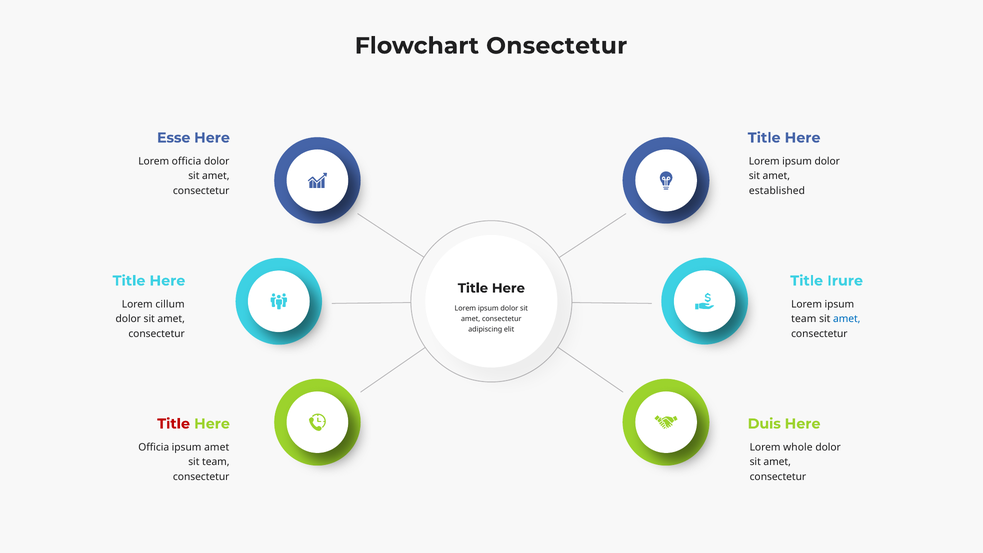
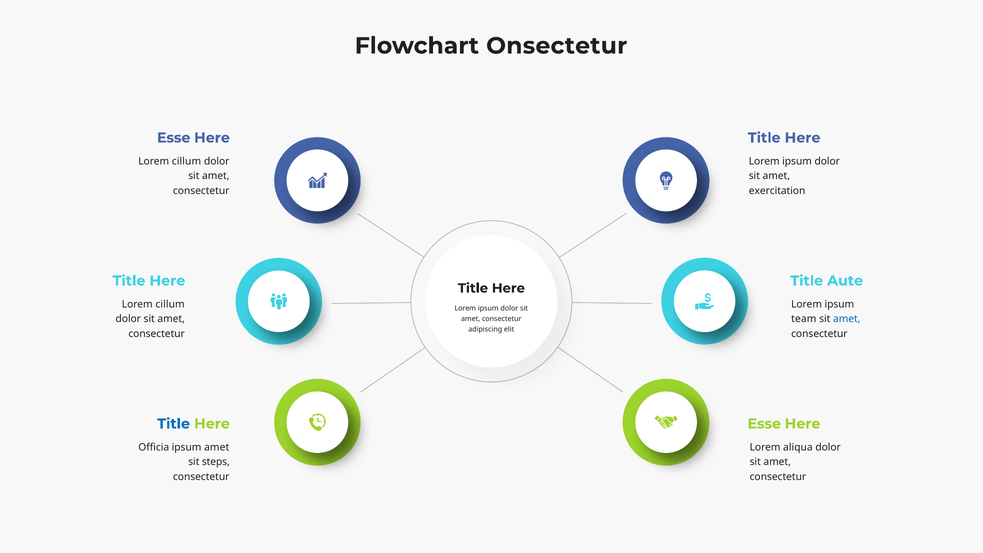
officia: officia -> cillum (186, 161)
established: established -> exercitation (777, 191)
Irure: Irure -> Aute (845, 281)
Title colour: red -> blue (174, 424)
Duis: Duis -> Esse (764, 424)
whole: whole -> aliqua (798, 447)
sit team: team -> steps (216, 462)
